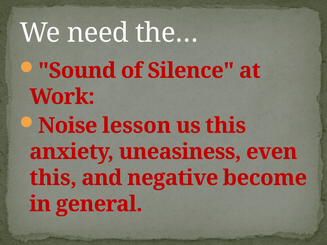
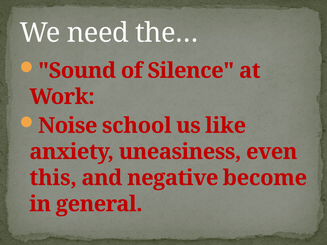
lesson: lesson -> school (137, 126)
us this: this -> like (226, 126)
